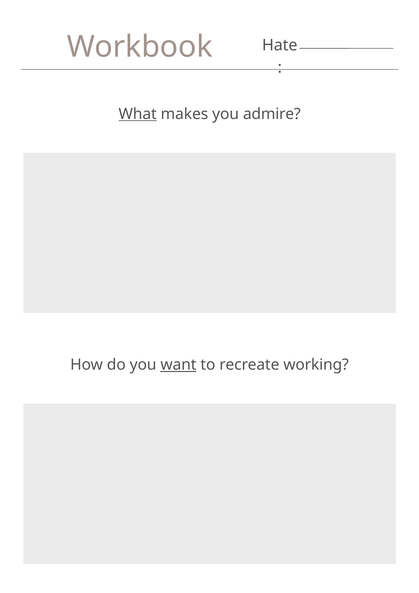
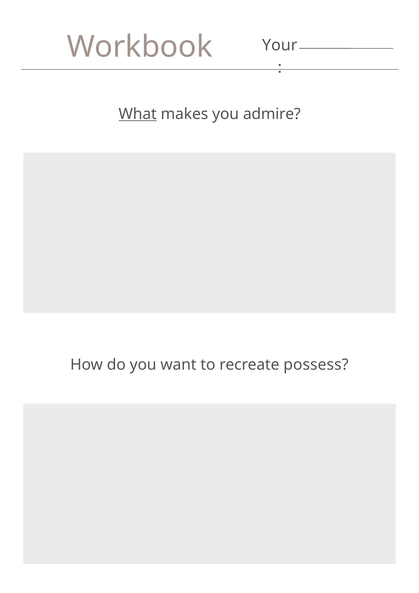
Hate: Hate -> Your (280, 45)
want underline: present -> none (178, 365)
working: working -> possess (316, 365)
